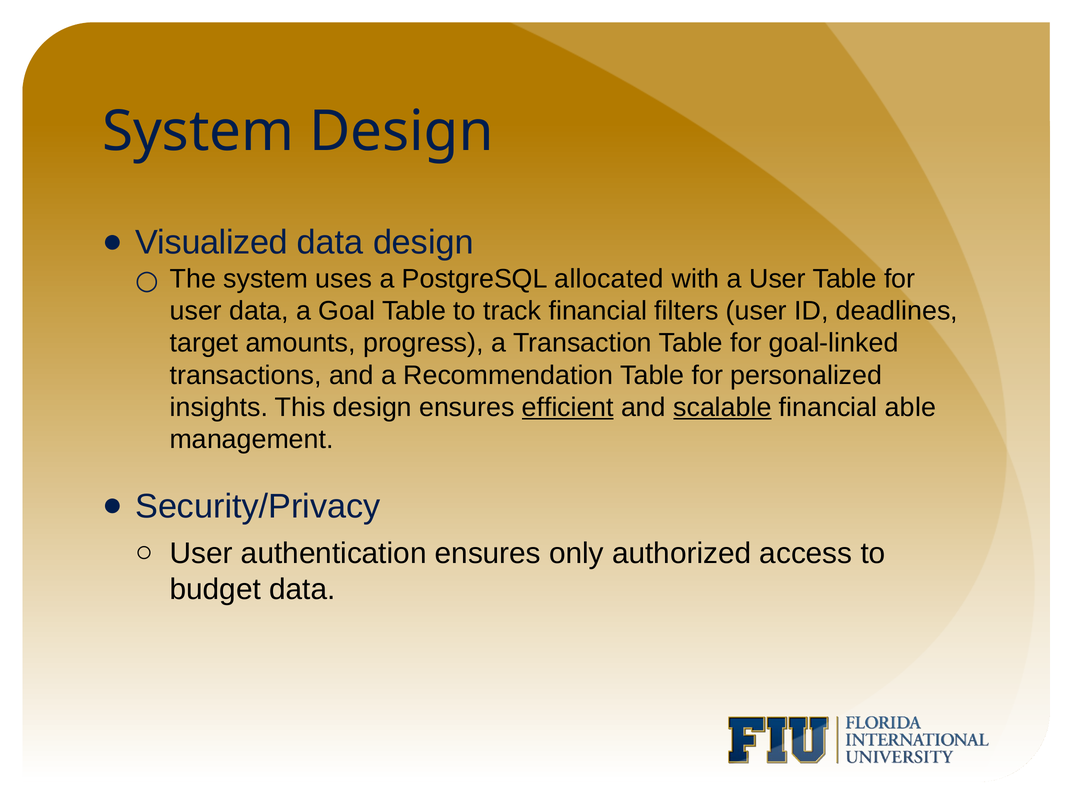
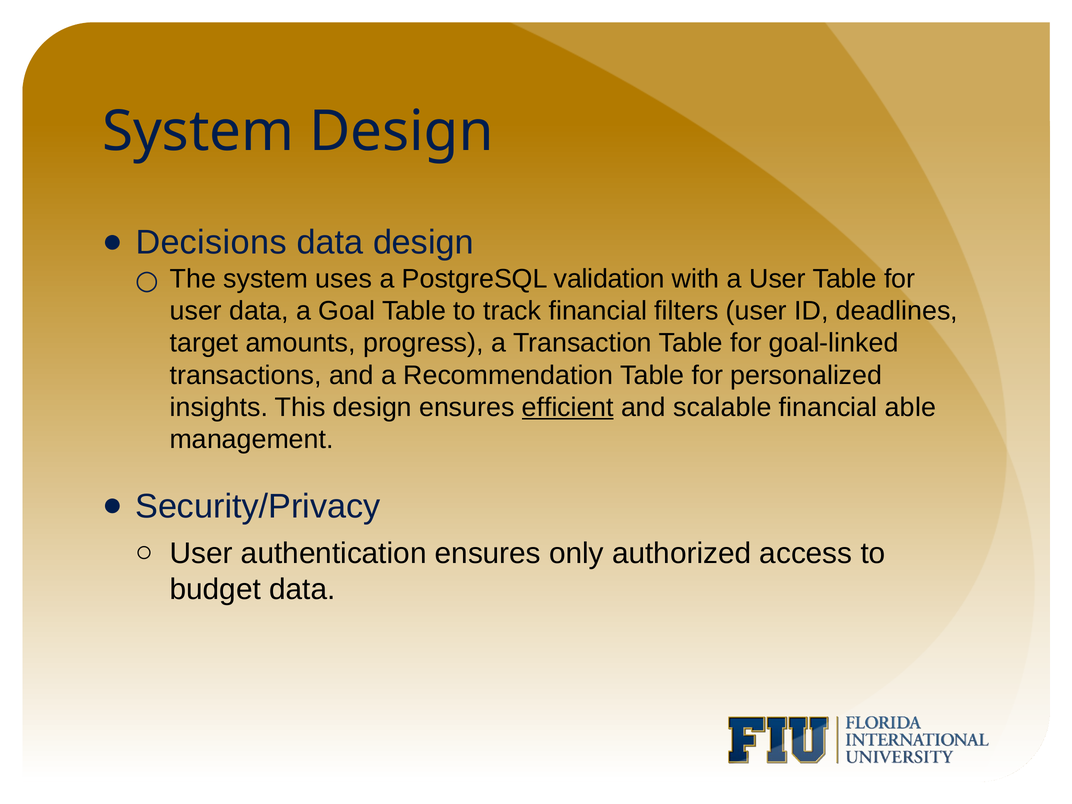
Visualized: Visualized -> Decisions (211, 243)
allocated: allocated -> validation (609, 279)
scalable underline: present -> none (722, 407)
